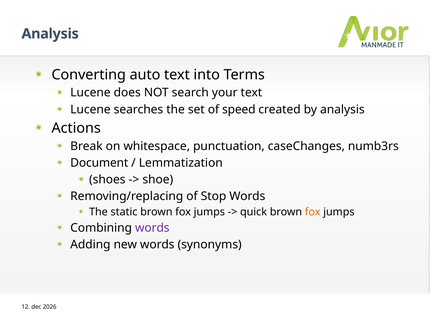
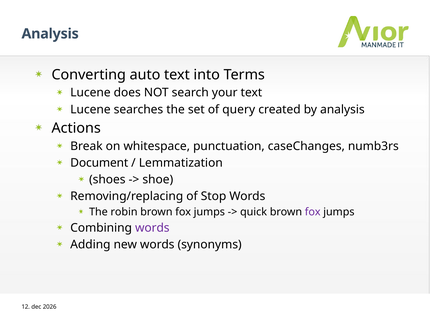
speed: speed -> query (239, 110)
static: static -> robin (124, 212)
fox colour: orange -> purple (313, 212)
